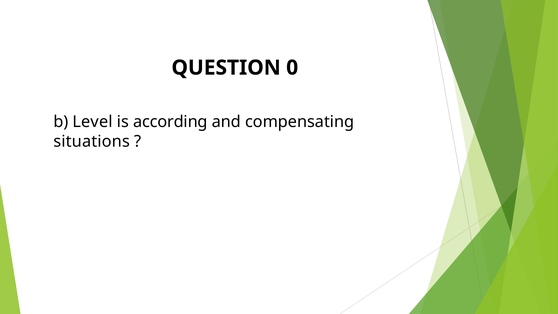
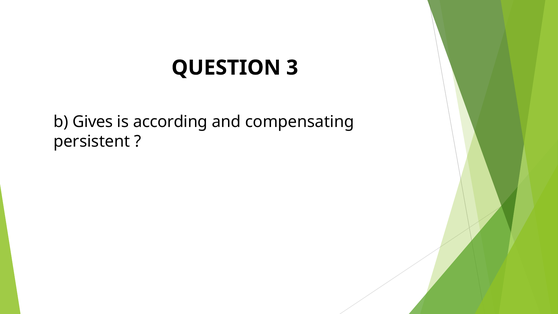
0: 0 -> 3 (292, 68)
Level: Level -> Gives (93, 122)
situations: situations -> persistent (92, 141)
